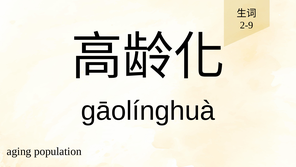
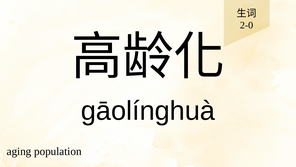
2-9: 2-9 -> 2-0 (247, 25)
